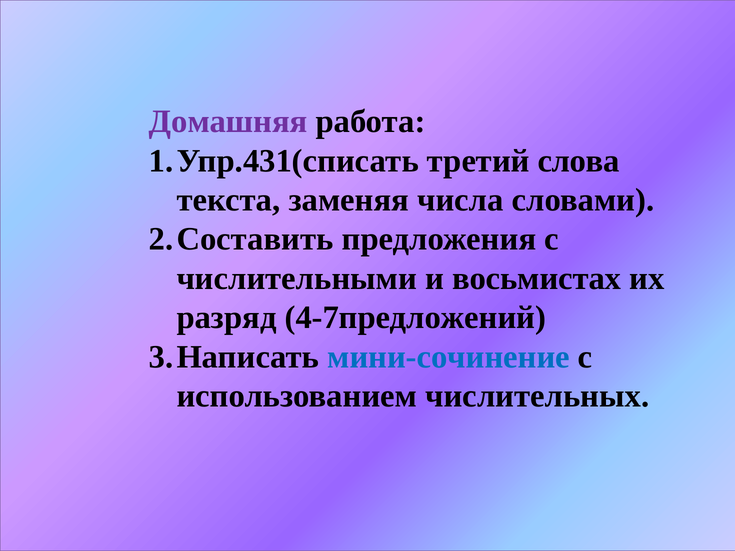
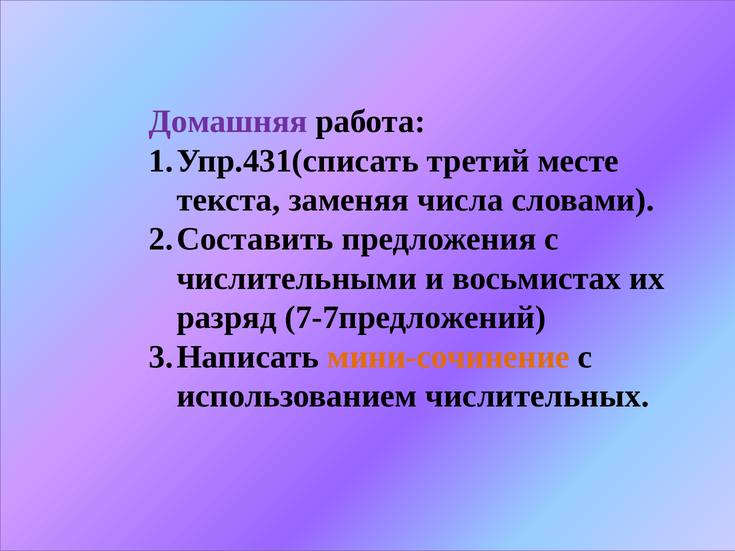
слова: слова -> месте (578, 161)
4-7предложений: 4-7предложений -> 7-7предложений (415, 318)
мини-сочинение colour: blue -> orange (449, 357)
